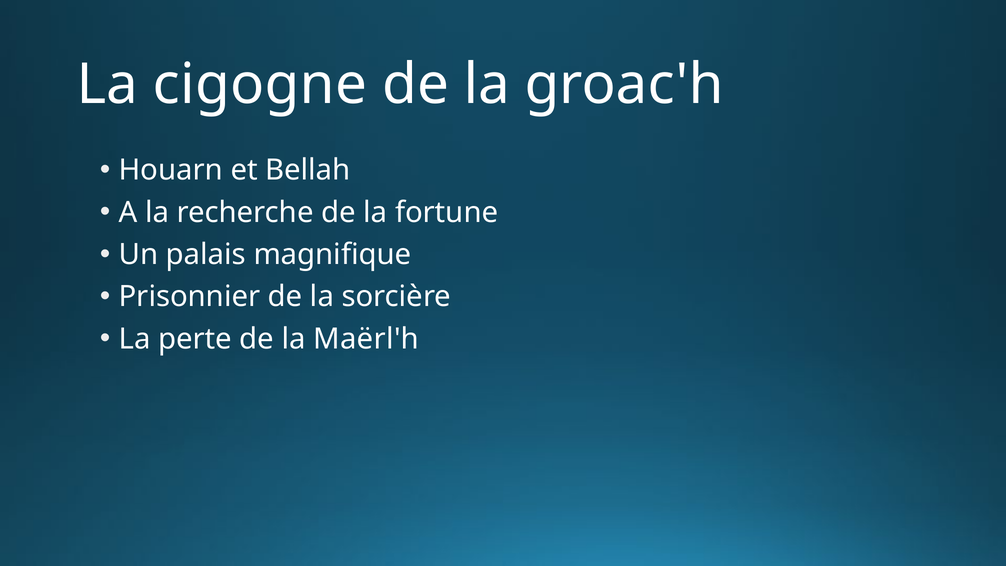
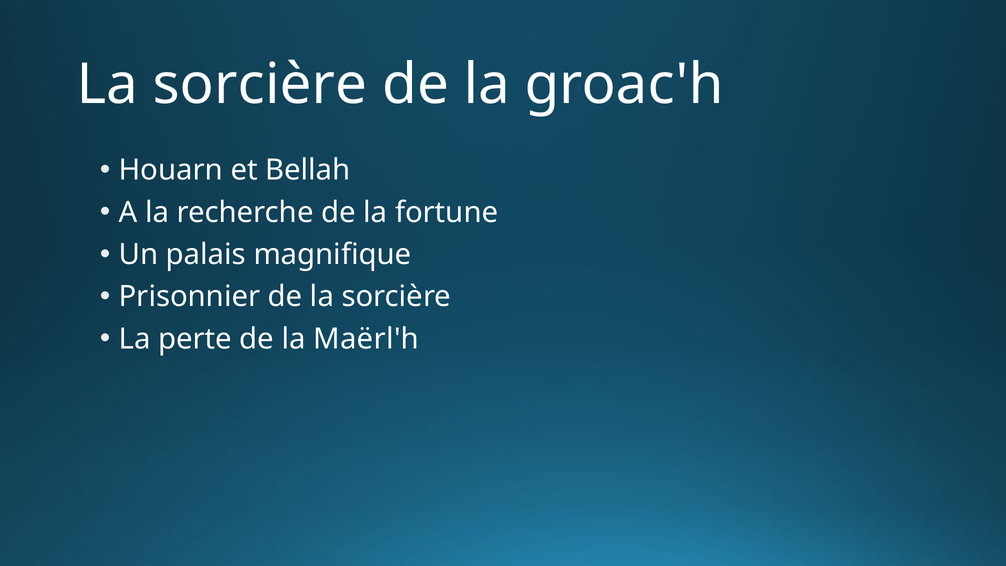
cigogne: cigogne -> sorcière (260, 84)
